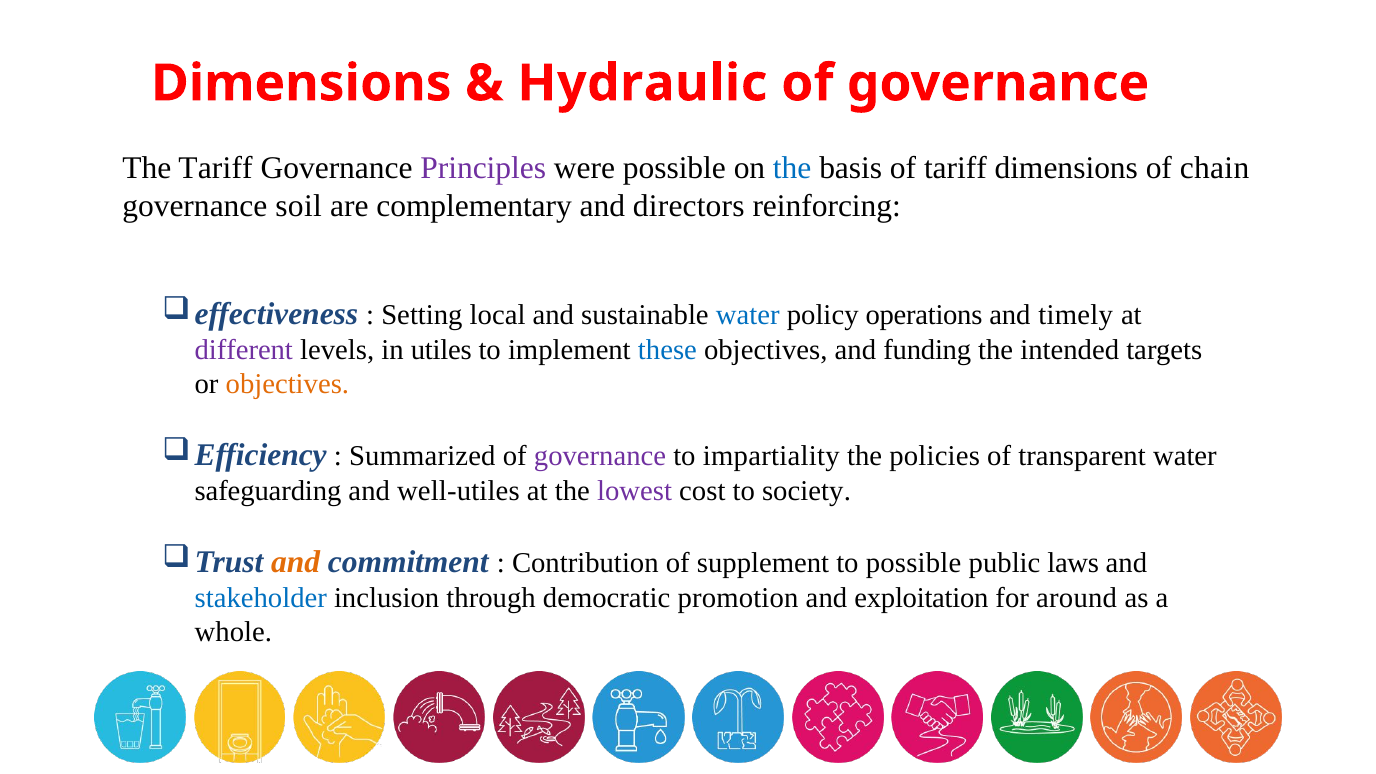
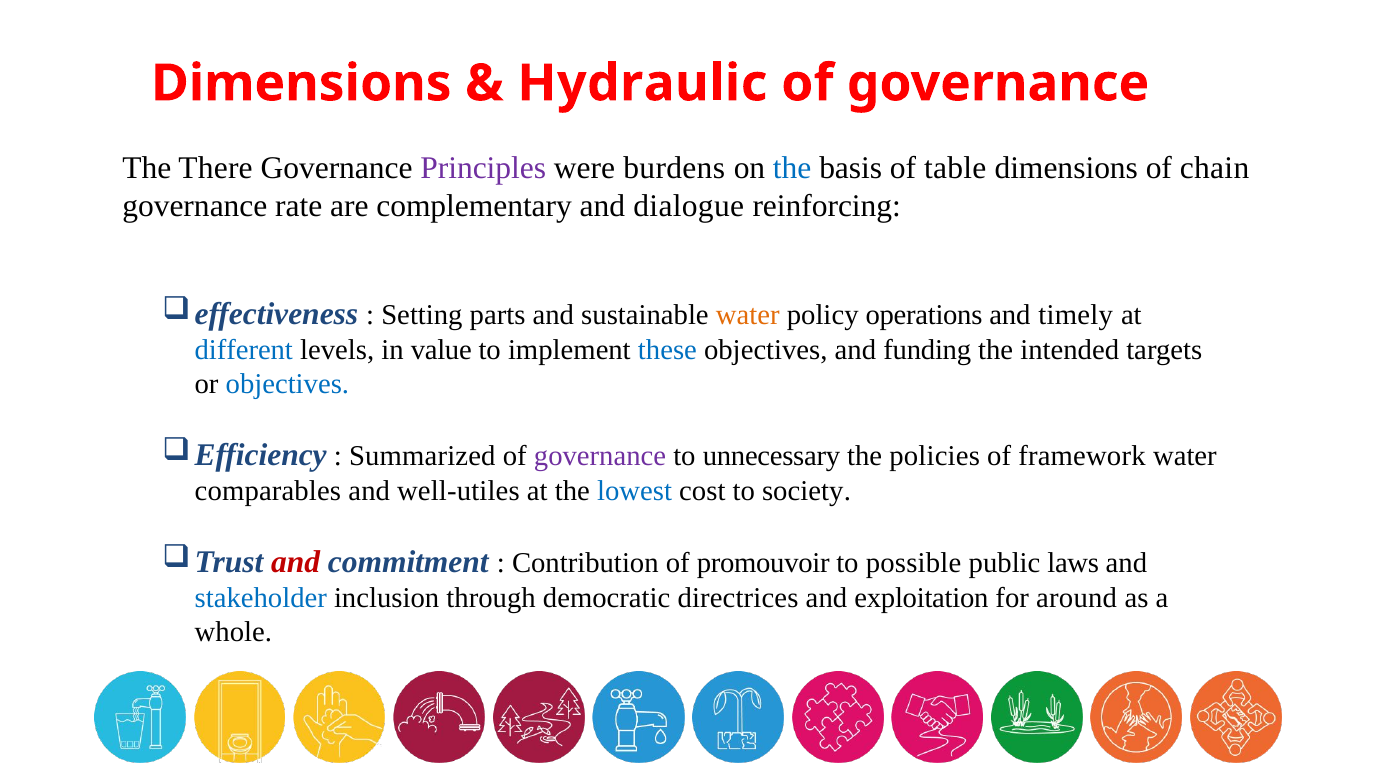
The Tariff: Tariff -> There (216, 168)
were possible: possible -> burdens (674, 168)
of tariff: tariff -> table (955, 168)
soil: soil -> rate (299, 206)
directors: directors -> dialogue (689, 206)
local: local -> parts (498, 315)
water colour: blue -> orange (748, 315)
different colour: purple -> blue (244, 350)
utiles: utiles -> value (441, 350)
objectives colour: orange -> blue (287, 385)
impartiality: impartiality -> unnecessary (771, 456)
transparent: transparent -> framework (1082, 456)
safeguarding: safeguarding -> comparables (268, 491)
lowest colour: purple -> blue (635, 491)
and colour: orange -> red (296, 562)
supplement: supplement -> promouvoir (763, 563)
promotion: promotion -> directrices (738, 598)
